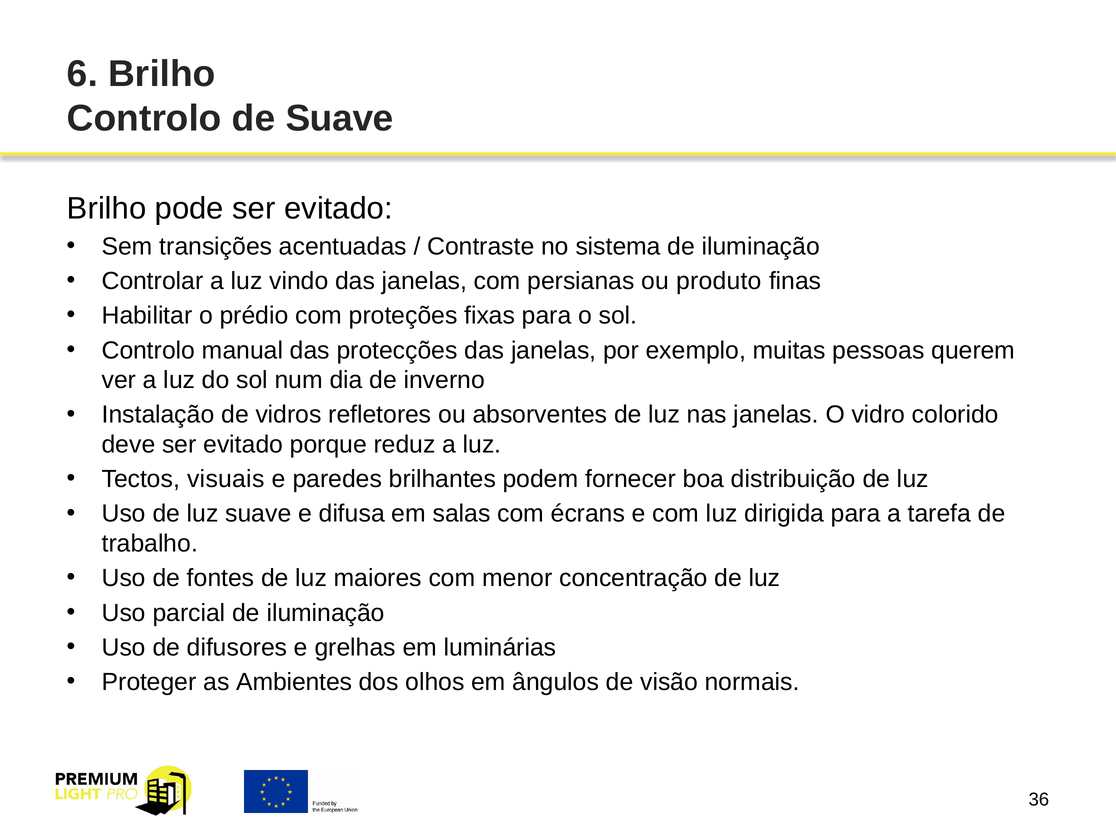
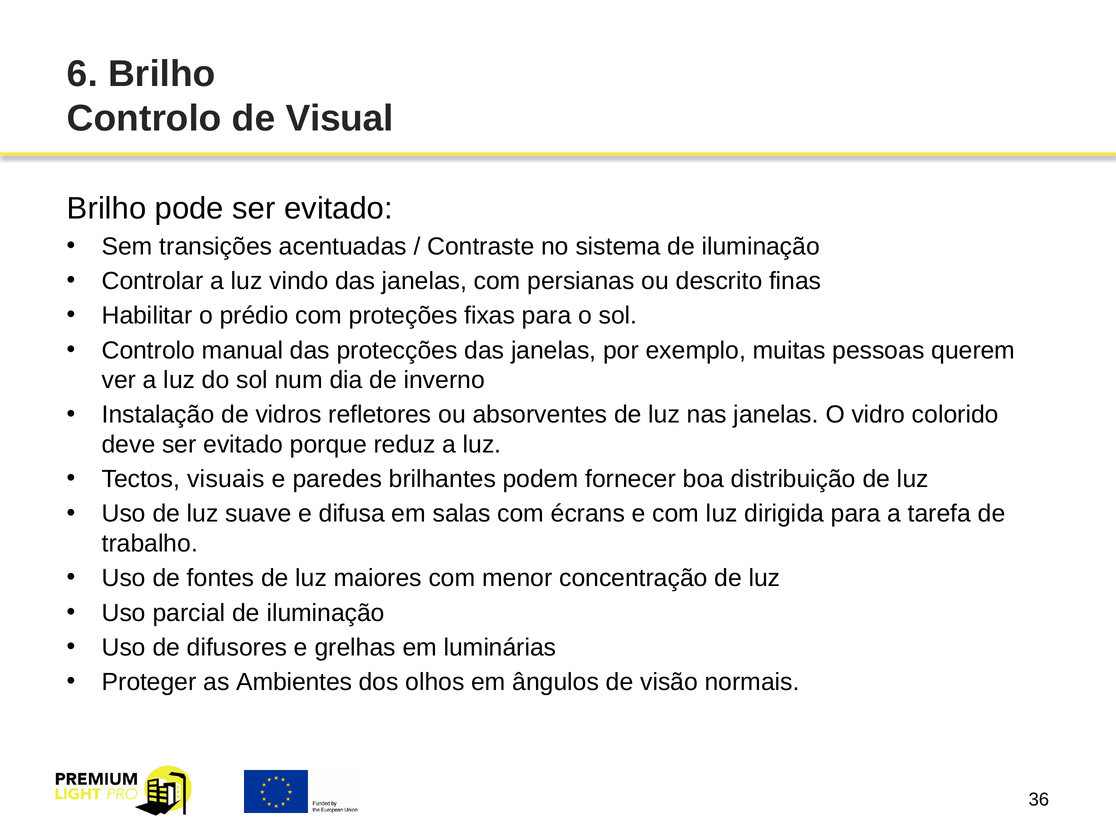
de Suave: Suave -> Visual (340, 119)
produto: produto -> descrito (719, 281)
